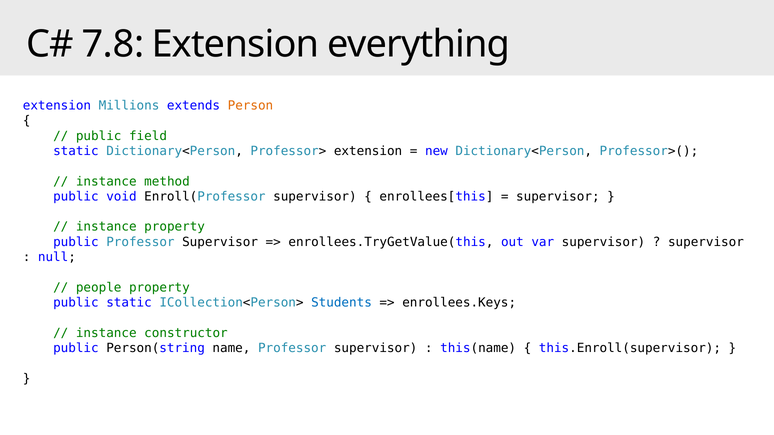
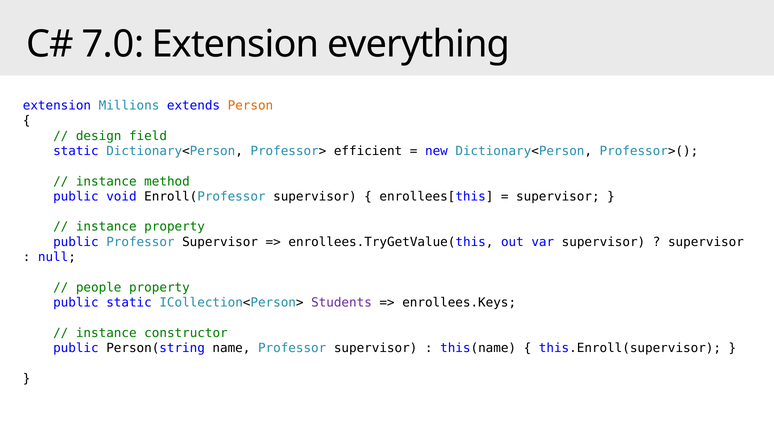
7.8: 7.8 -> 7.0 (113, 44)
public: public -> design (99, 136)
Professor> extension: extension -> efficient (368, 151)
Students colour: blue -> purple (341, 303)
